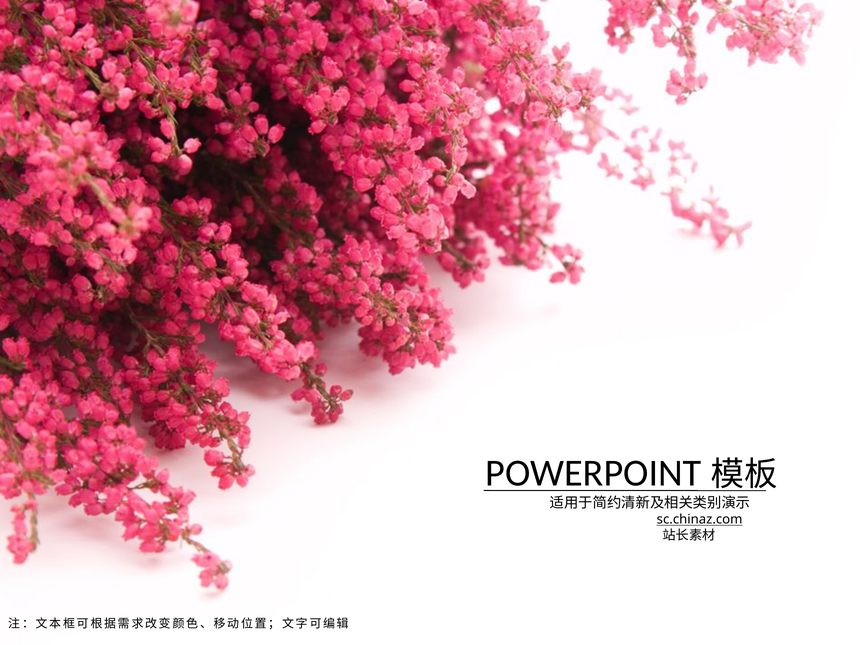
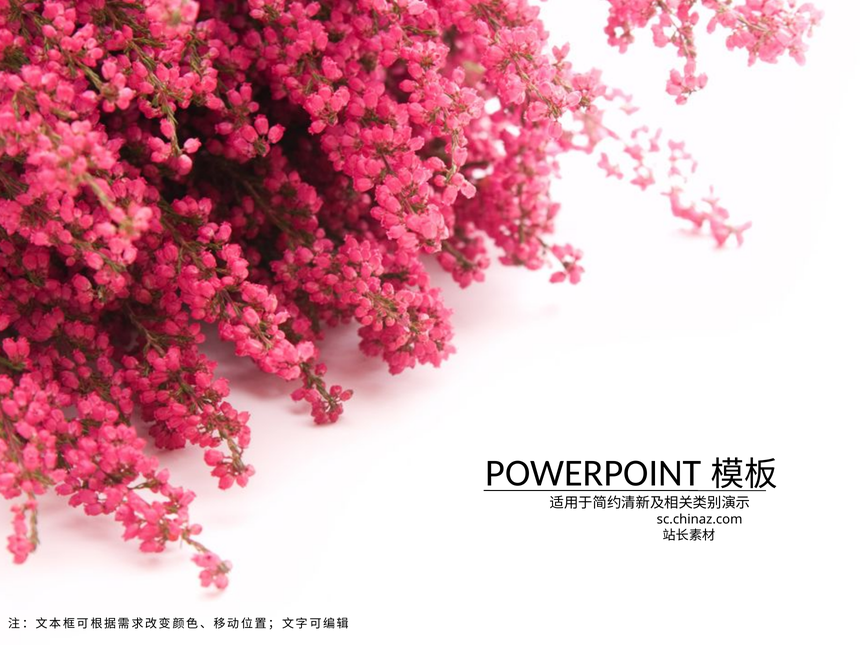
sc.chinaz.com underline: present -> none (700, 520)
